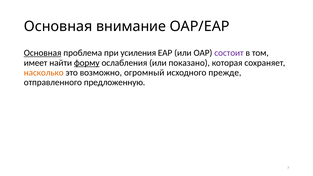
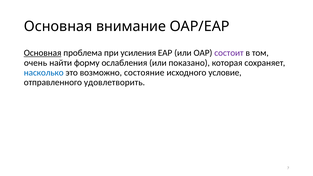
имеет: имеет -> очень (36, 63)
форму underline: present -> none (87, 63)
насколько colour: orange -> blue (44, 73)
огромный: огромный -> состояние (144, 73)
прежде: прежде -> условие (225, 73)
предложенную: предложенную -> удовлетворить (114, 83)
